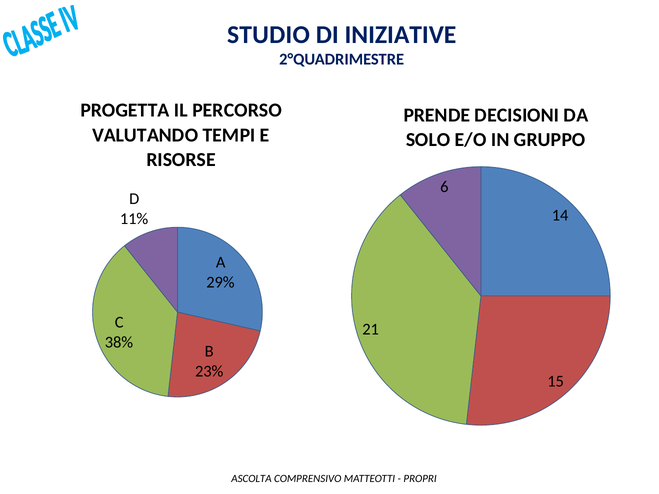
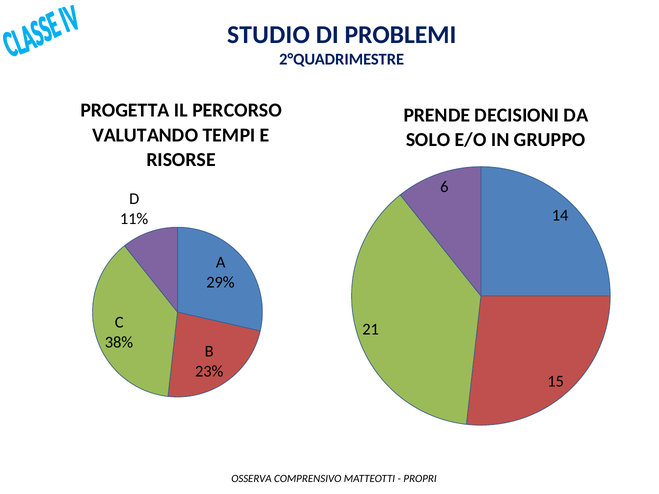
INIZIATIVE: INIZIATIVE -> PROBLEMI (400, 35)
ASCOLTA: ASCOLTA -> OSSERVA (252, 479)
